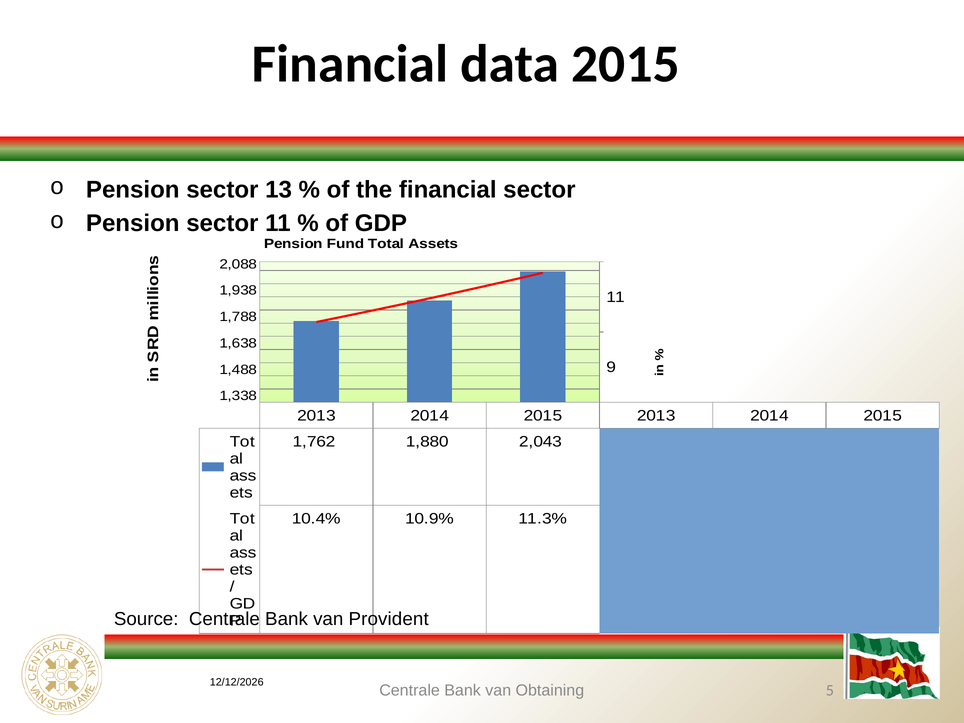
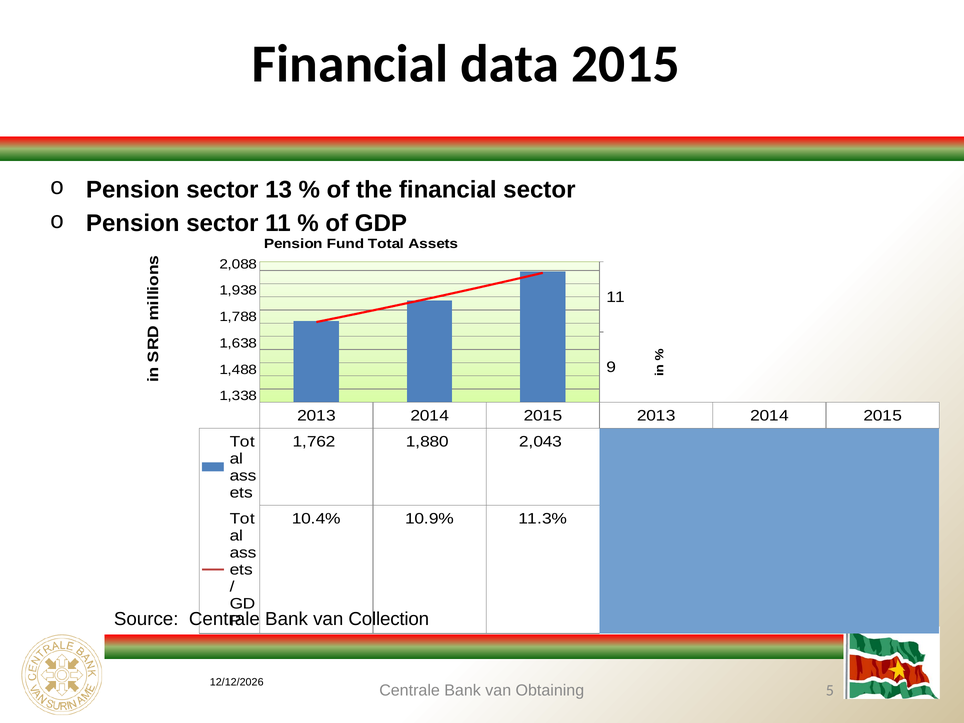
Provident: Provident -> Collection (389, 619)
